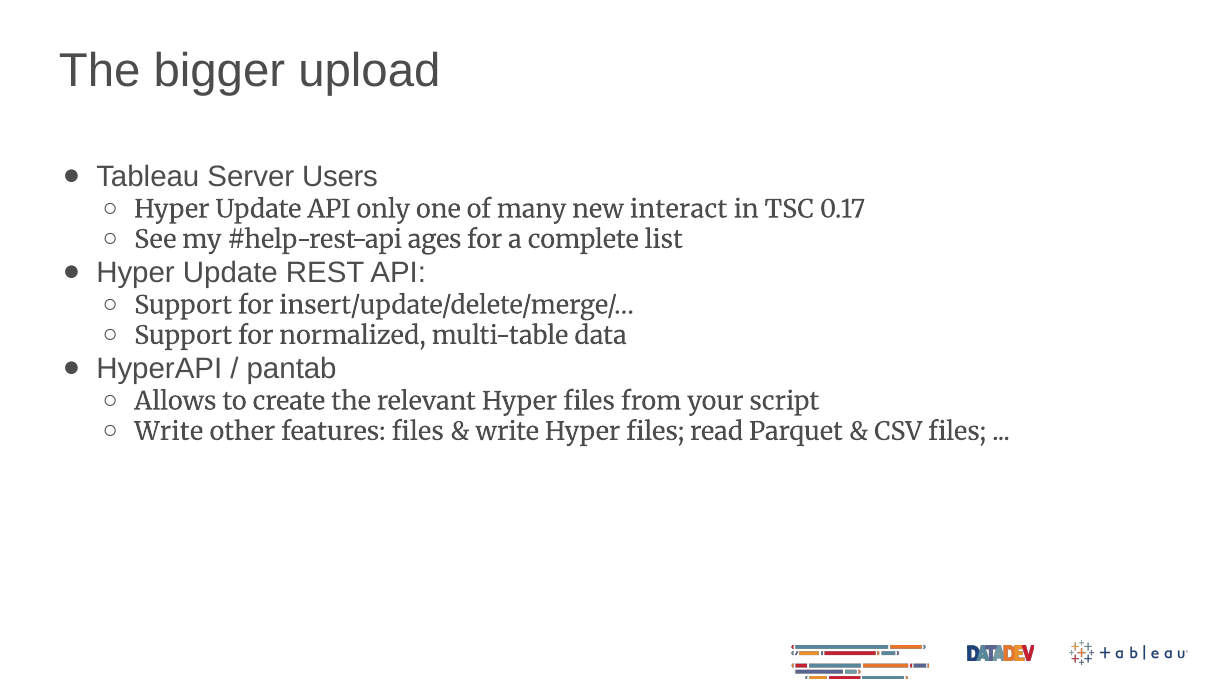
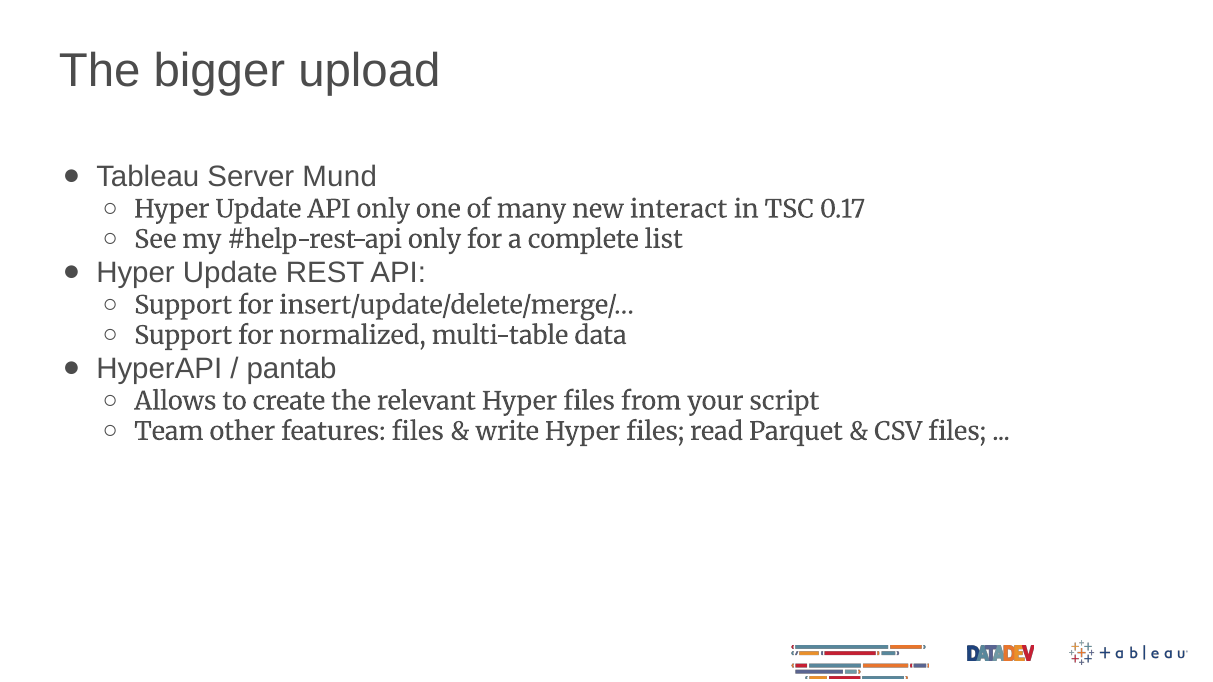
Users: Users -> Mund (340, 177)
ages: ages -> only (435, 240)
Write: Write -> Team (169, 432)
